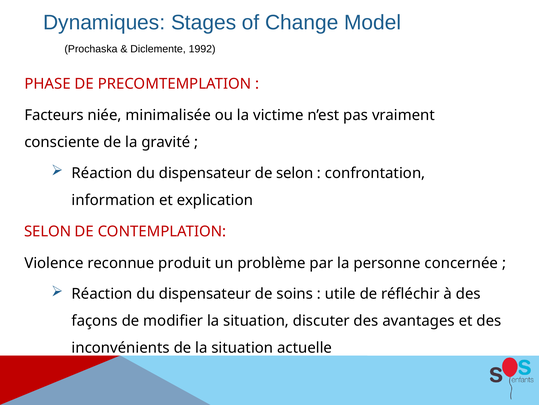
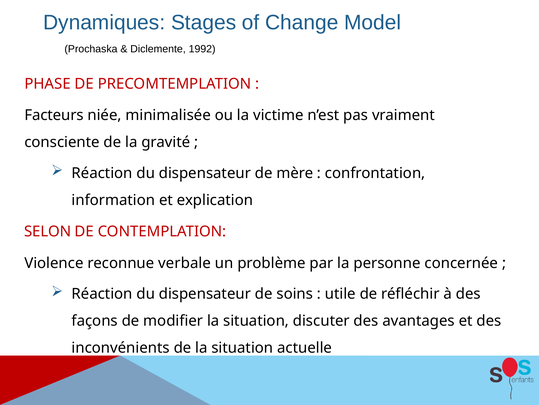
de selon: selon -> mère (295, 173)
produit: produit -> verbale (185, 263)
